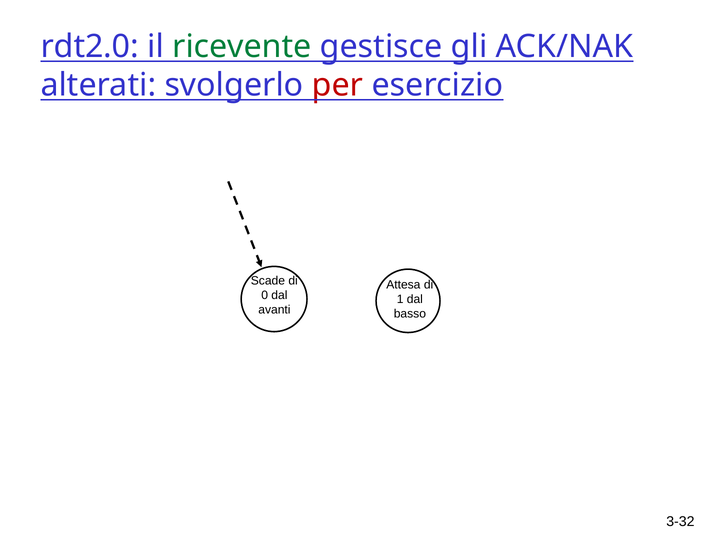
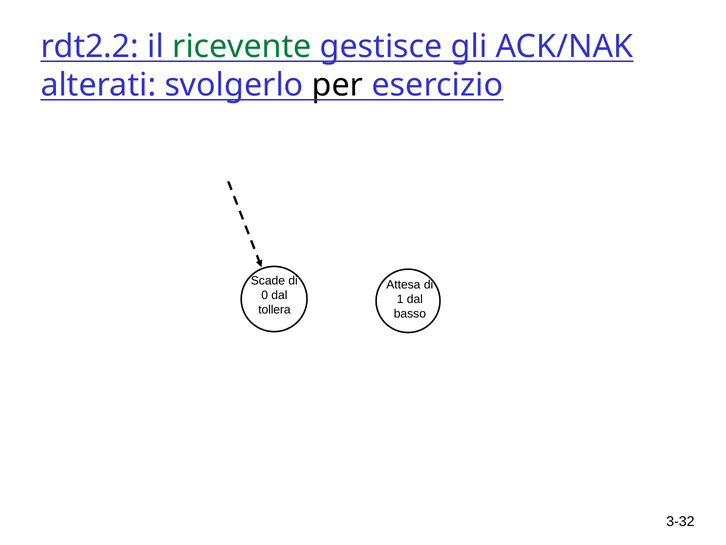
rdt2.0: rdt2.0 -> rdt2.2 (90, 46)
per colour: red -> black (338, 85)
avanti: avanti -> tollera (274, 310)
